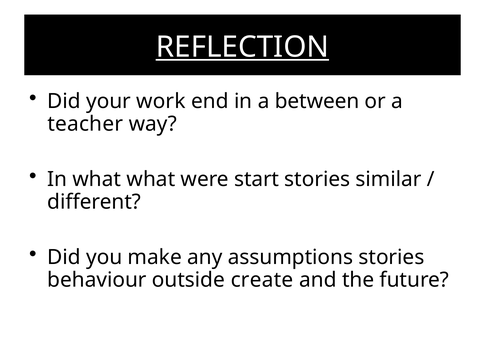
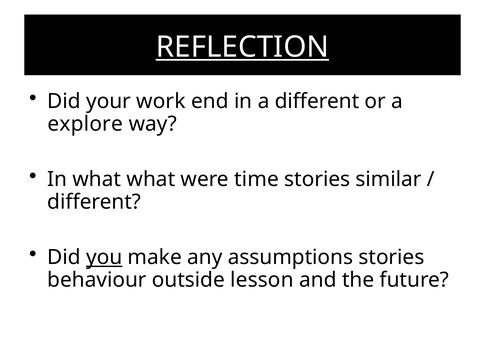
a between: between -> different (317, 101)
teacher: teacher -> explore (85, 124)
start: start -> time (257, 179)
you underline: none -> present (104, 257)
create: create -> lesson (262, 280)
